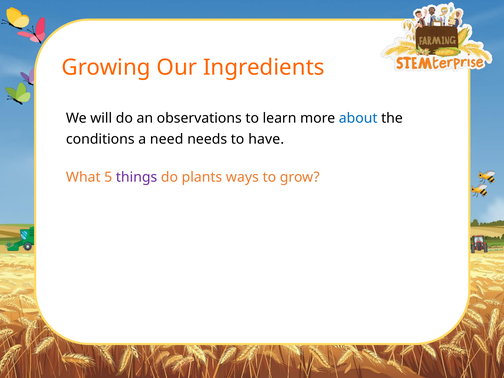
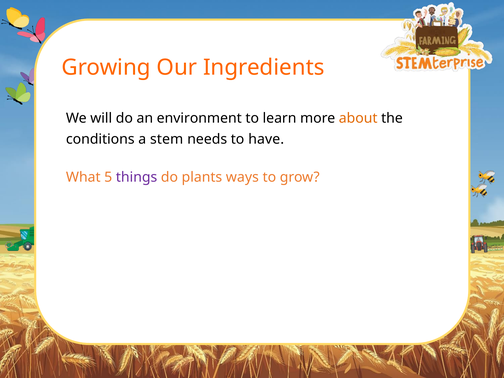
observations: observations -> environment (199, 118)
about colour: blue -> orange (358, 118)
need: need -> stem (167, 139)
